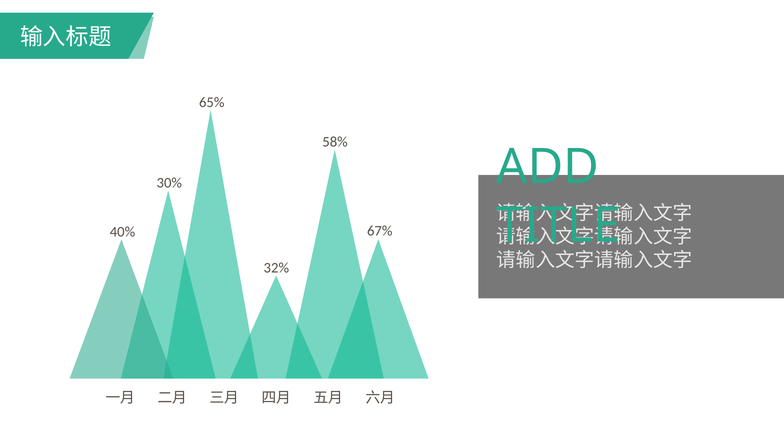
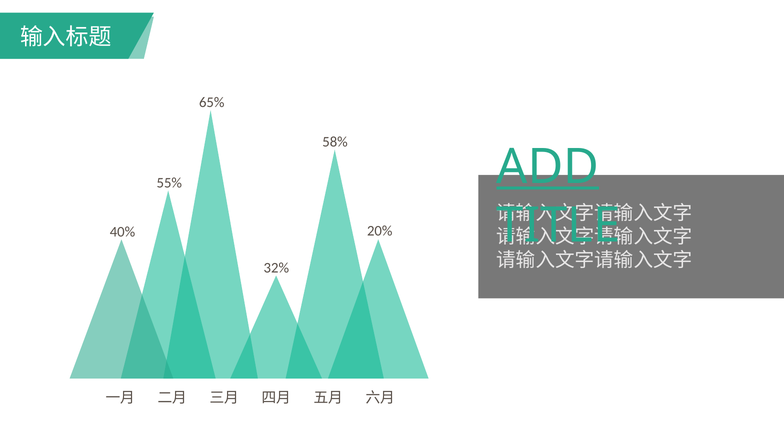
ADD underline: none -> present (548, 167)
30%: 30% -> 55% (169, 183)
67%: 67% -> 20% (380, 231)
